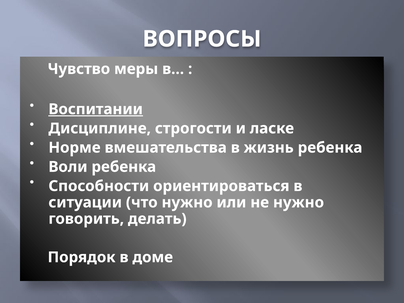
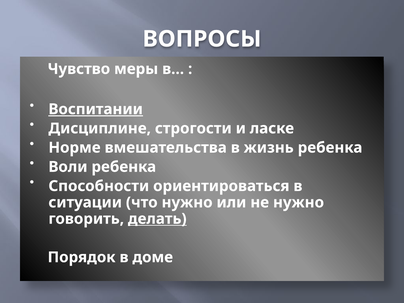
делать underline: none -> present (157, 219)
